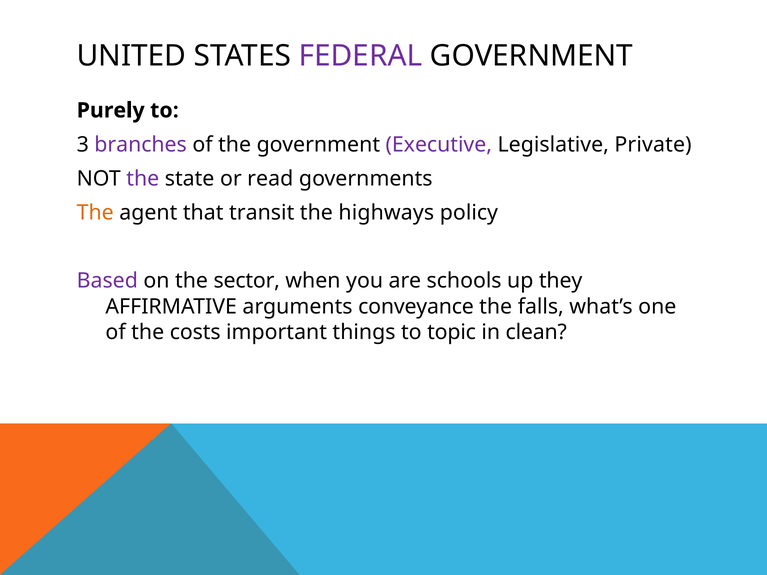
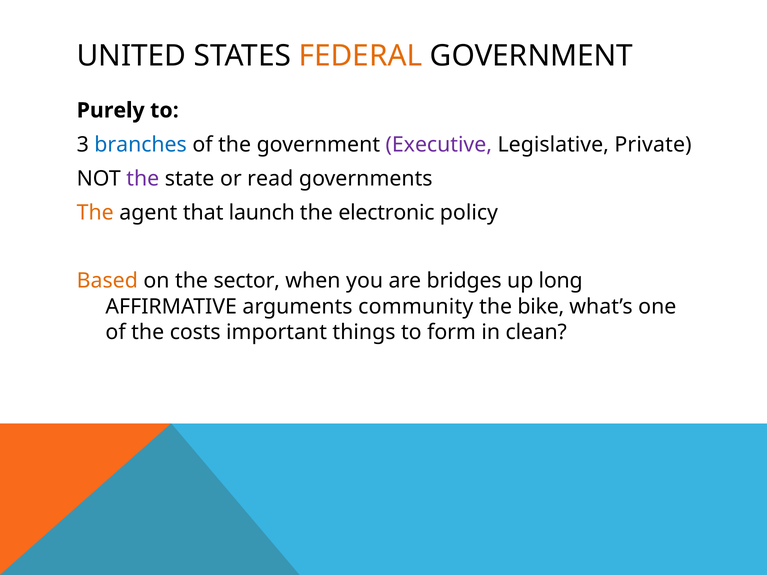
FEDERAL colour: purple -> orange (360, 56)
branches colour: purple -> blue (141, 145)
transit: transit -> launch (262, 213)
highways: highways -> electronic (386, 213)
Based colour: purple -> orange (107, 281)
schools: schools -> bridges (464, 281)
they: they -> long (561, 281)
conveyance: conveyance -> community (416, 307)
falls: falls -> bike (541, 307)
topic: topic -> form (452, 332)
